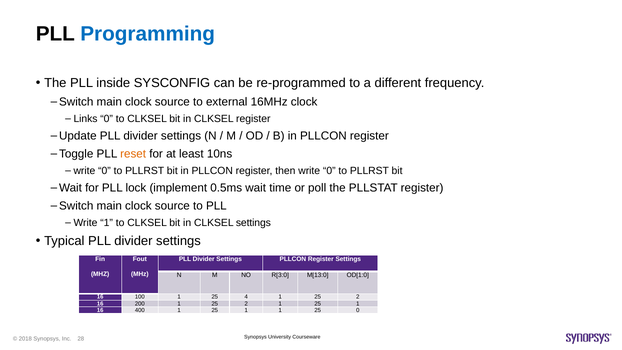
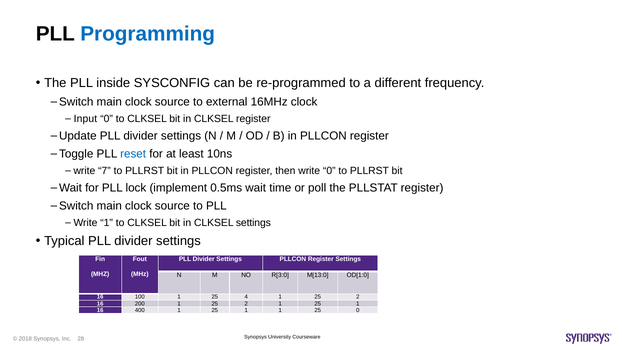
Links: Links -> Input (85, 119)
reset colour: orange -> blue (133, 154)
0: 0 -> 7 (104, 171)
